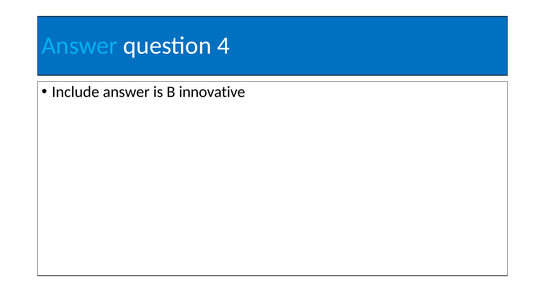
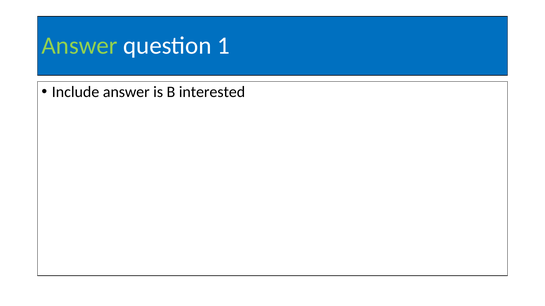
Answer colour: light blue -> light green (80, 46)
4: 4 -> 1 (223, 46)
innovative: innovative -> interested (212, 92)
